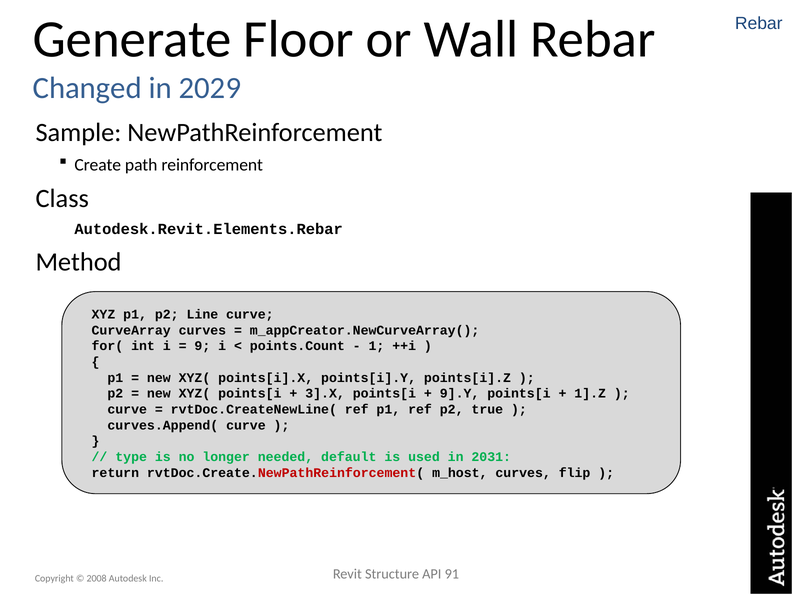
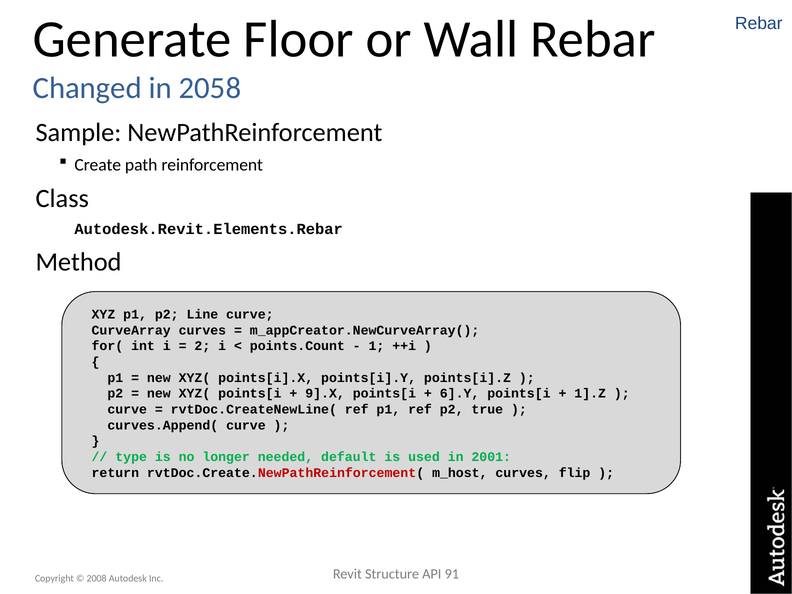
2029: 2029 -> 2058 (210, 88)
9: 9 -> 2 (202, 346)
3].X: 3].X -> 9].X (325, 394)
9].Y: 9].Y -> 6].Y (460, 394)
2031: 2031 -> 2001 (491, 457)
